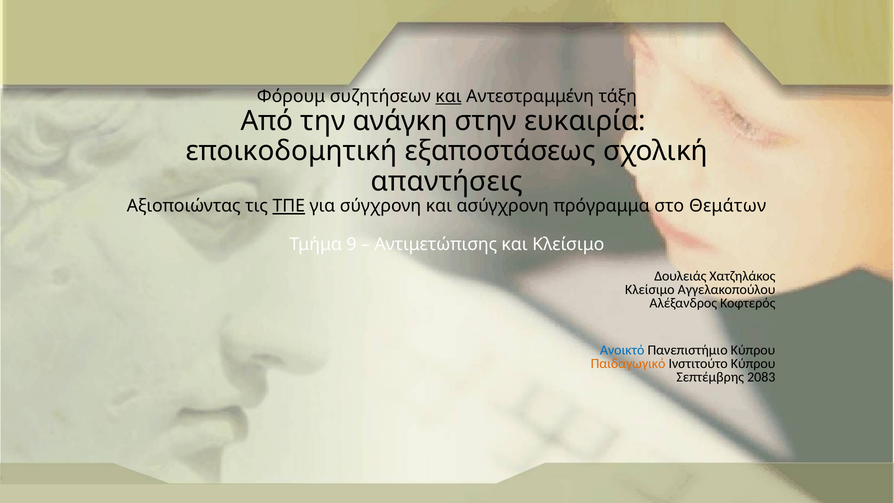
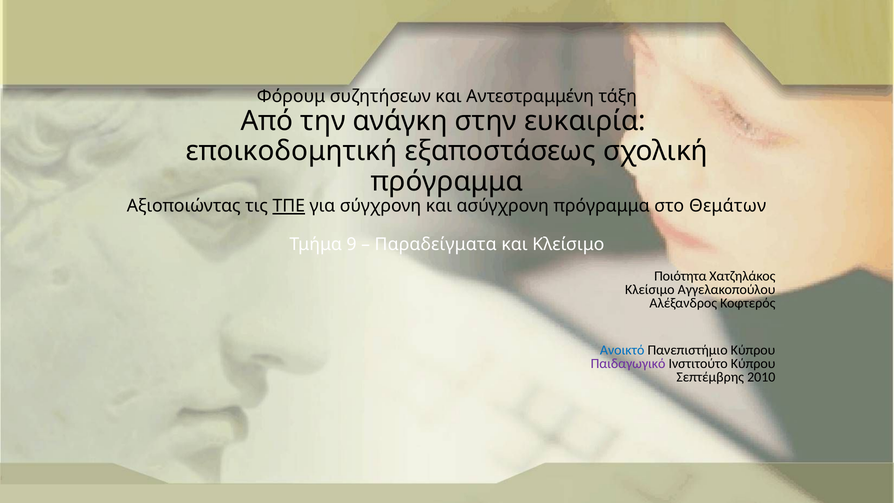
και underline: present -> none (449, 96)
απαντήσεις: απαντήσεις -> πρόγραμμα (447, 181)
Αντιμετώπισης: Αντιμετώπισης -> Παραδείγματα (436, 244)
Δουλειάς: Δουλειάς -> Ποιότητα (680, 276)
Παιδαγωγικό colour: orange -> purple (628, 363)
2083: 2083 -> 2010 (761, 377)
